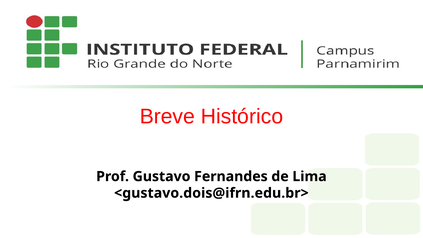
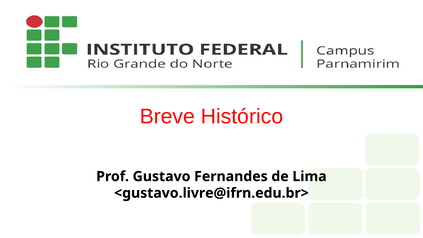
<gustavo.dois@ifrn.edu.br>: <gustavo.dois@ifrn.edu.br> -> <gustavo.livre@ifrn.edu.br> (211, 193)
